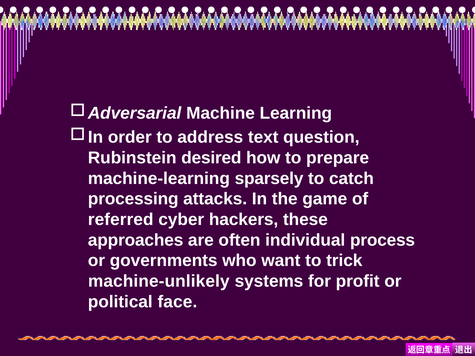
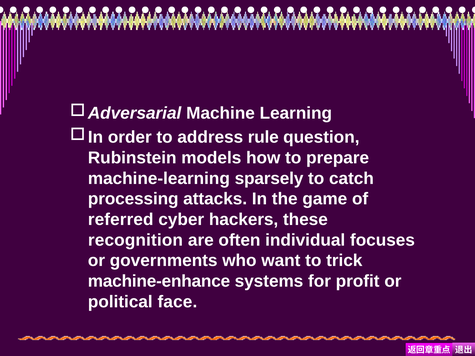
text: text -> rule (263, 137)
desired: desired -> models (211, 158)
approaches: approaches -> recognition (135, 240)
process: process -> focuses (382, 240)
machine-unlikely: machine-unlikely -> machine-enhance (159, 281)
